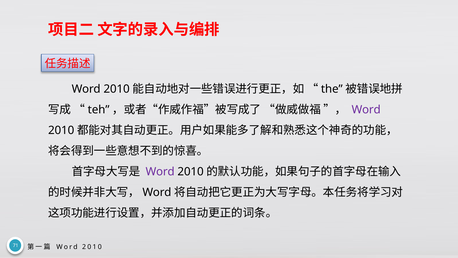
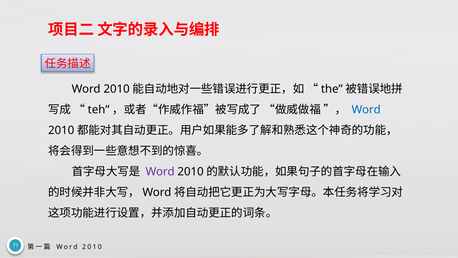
Word colour: purple -> blue (366, 110)
